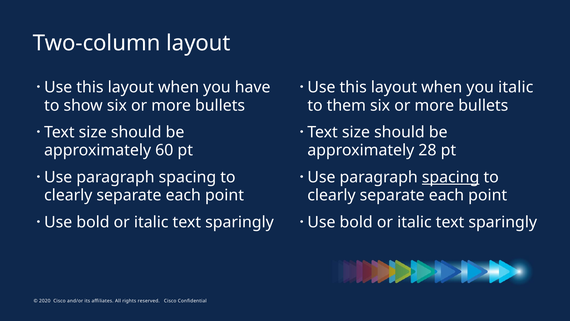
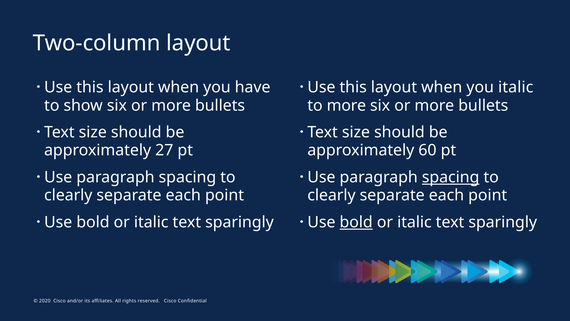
to them: them -> more (346, 105)
60: 60 -> 27 (164, 150)
28: 28 -> 60 (427, 150)
bold underline: none -> present (356, 222)
